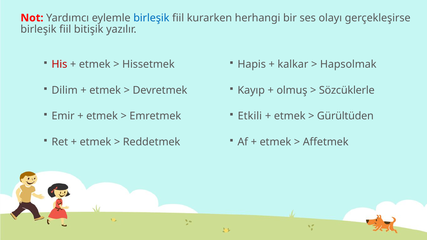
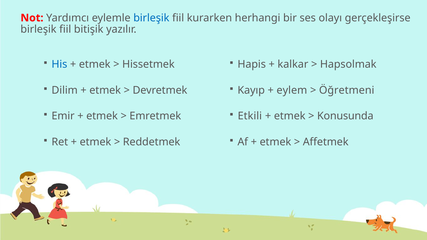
His colour: red -> blue (59, 65)
olmuş: olmuş -> eylem (292, 90)
Sözcüklerle: Sözcüklerle -> Öğretmeni (347, 90)
Gürültüden: Gürültüden -> Konusunda (345, 116)
